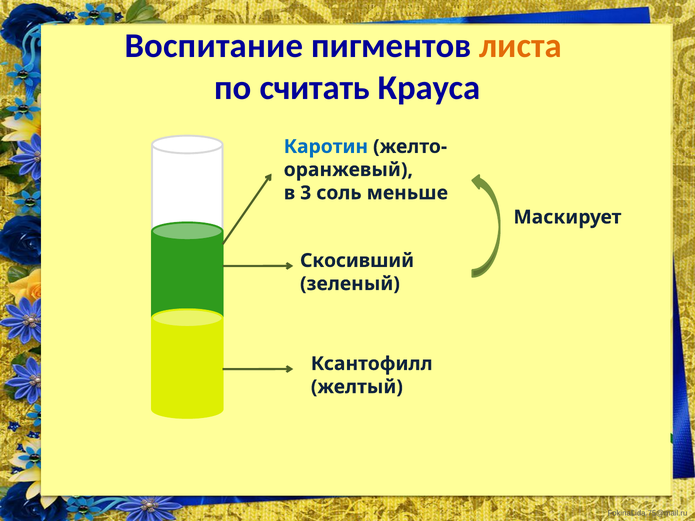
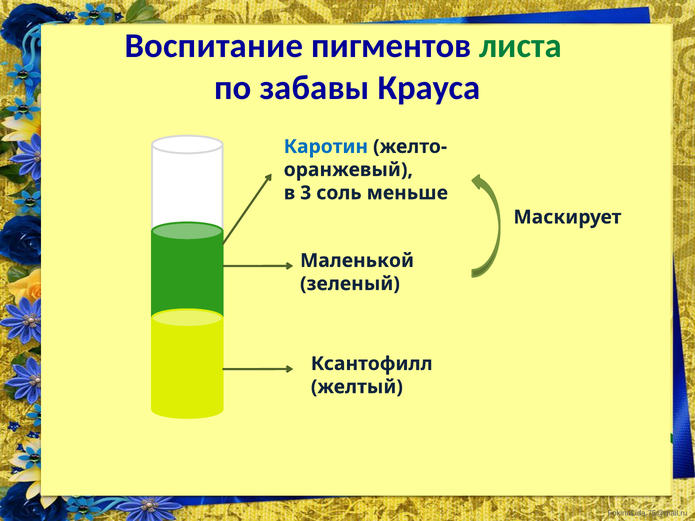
листа colour: orange -> green (521, 46)
считать: считать -> забавы (315, 88)
Скосивший: Скосивший -> Маленькой (357, 261)
